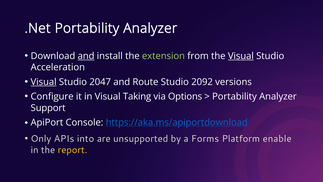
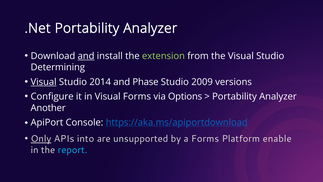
Visual underline: present -> none (241, 56)
Acceleration: Acceleration -> Determining (58, 67)
2047: 2047 -> 2014 (100, 82)
Route: Route -> Phase (145, 82)
2092: 2092 -> 2009 (202, 82)
Visual Taking: Taking -> Forms (137, 96)
Support: Support -> Another (48, 108)
Only underline: none -> present (41, 139)
report colour: yellow -> light blue (72, 150)
